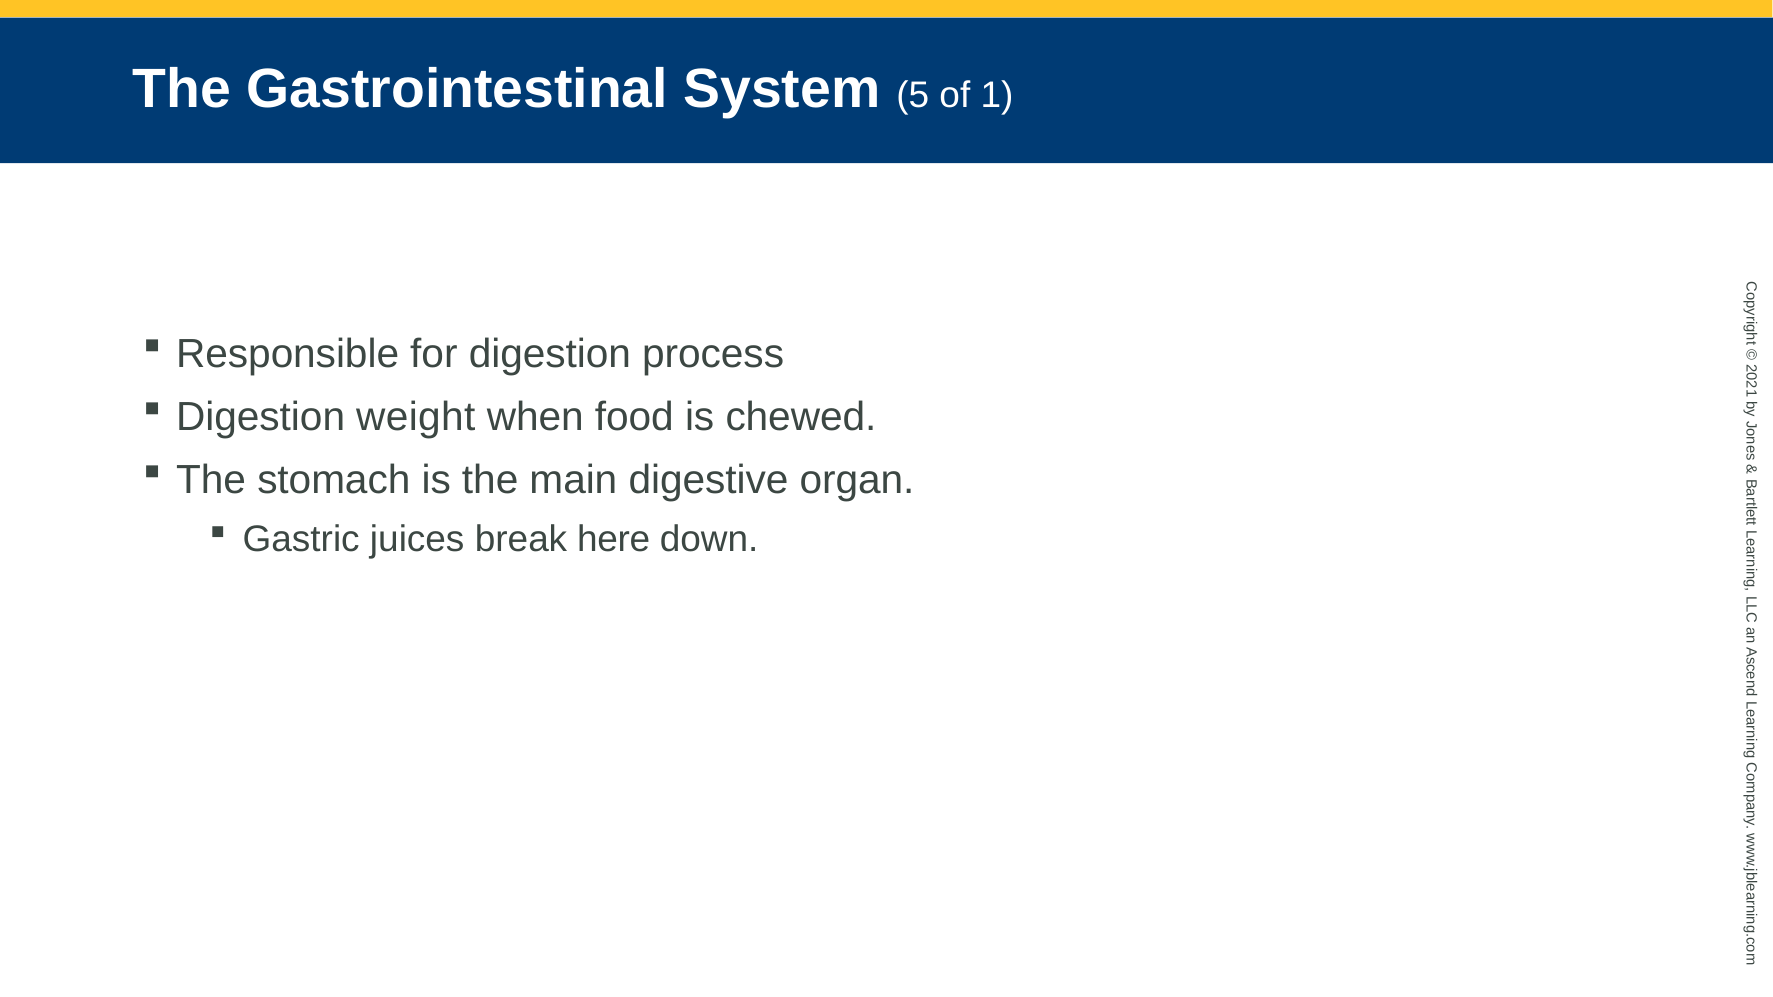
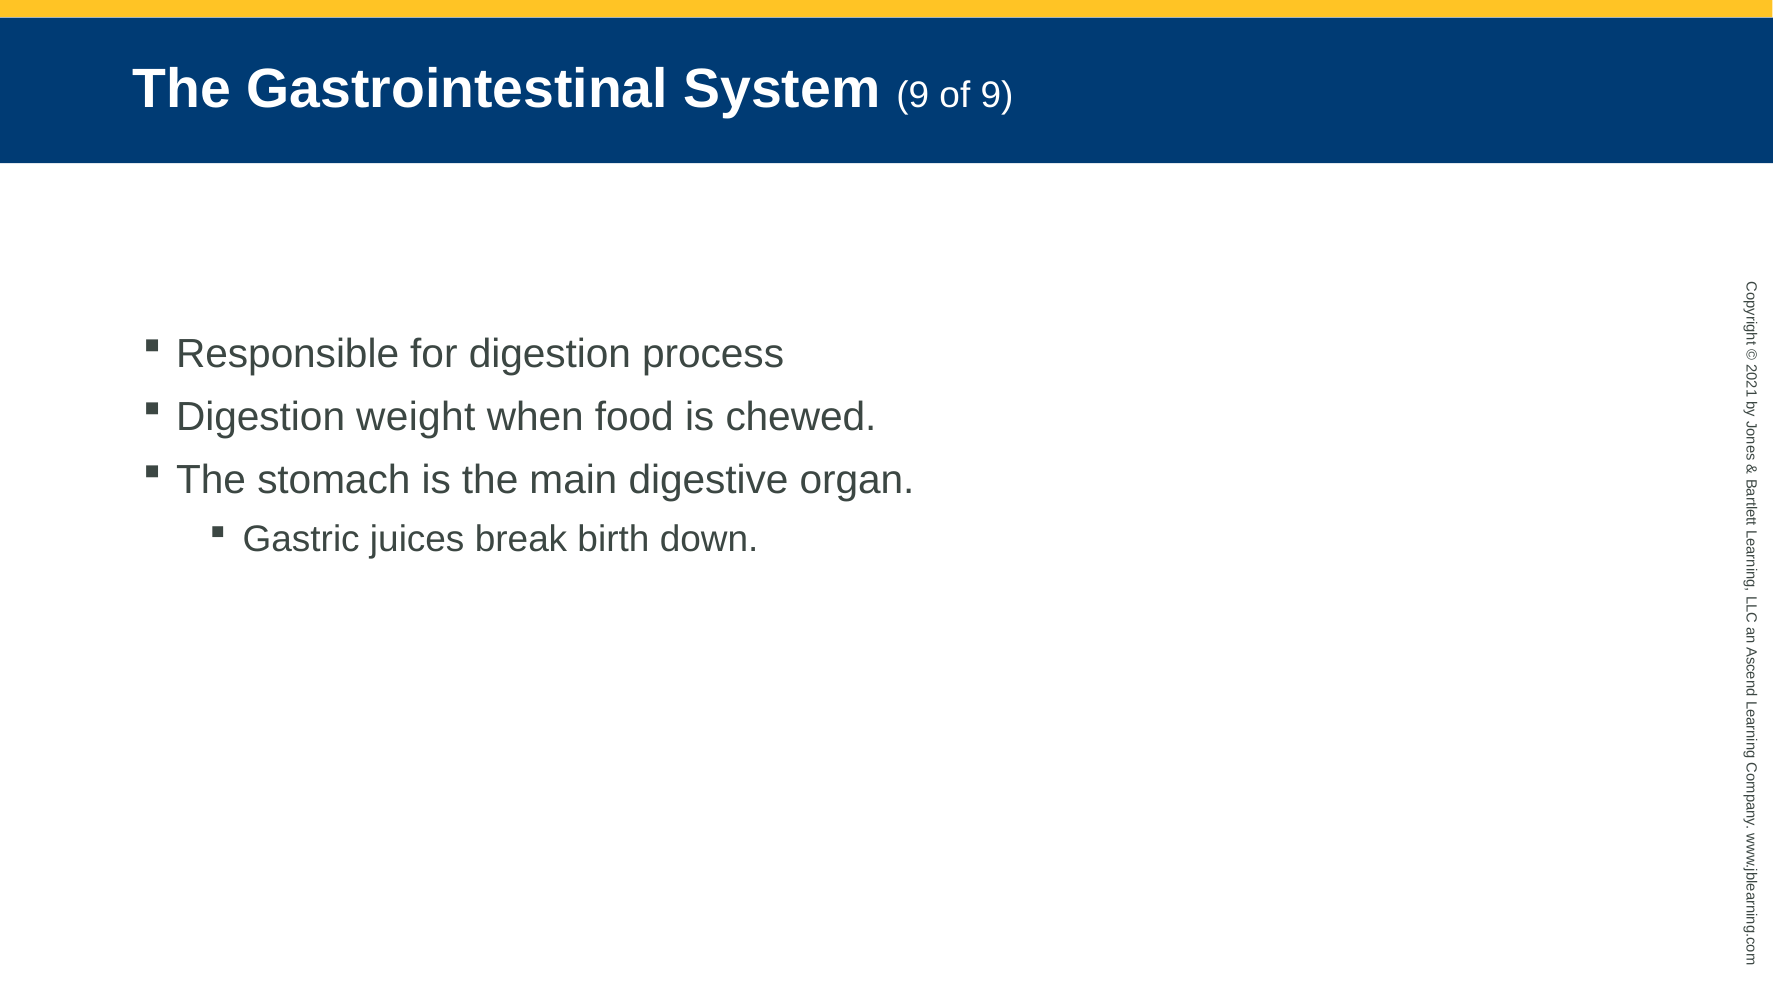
System 5: 5 -> 9 (913, 95)
of 1: 1 -> 9 (997, 95)
here: here -> birth (613, 539)
